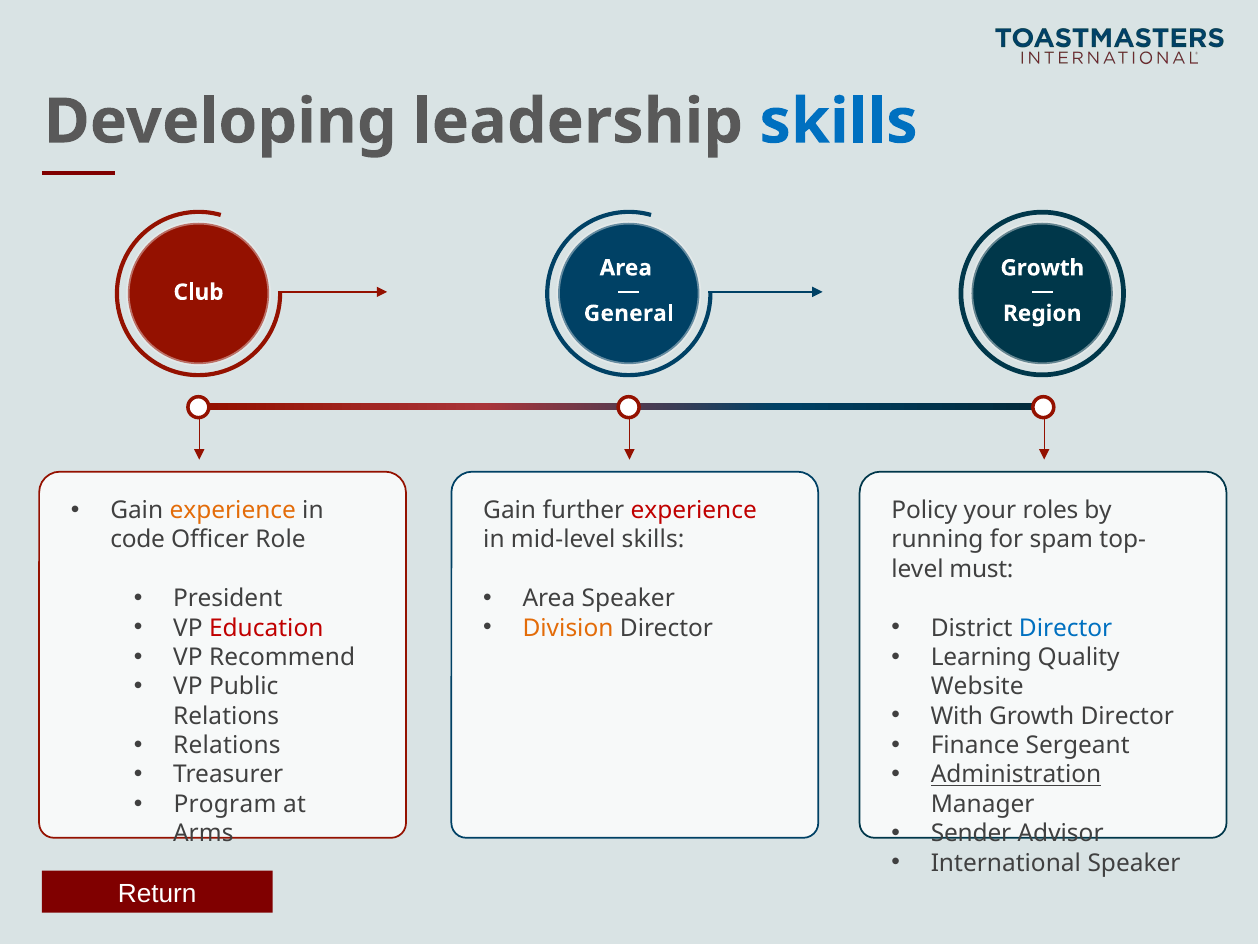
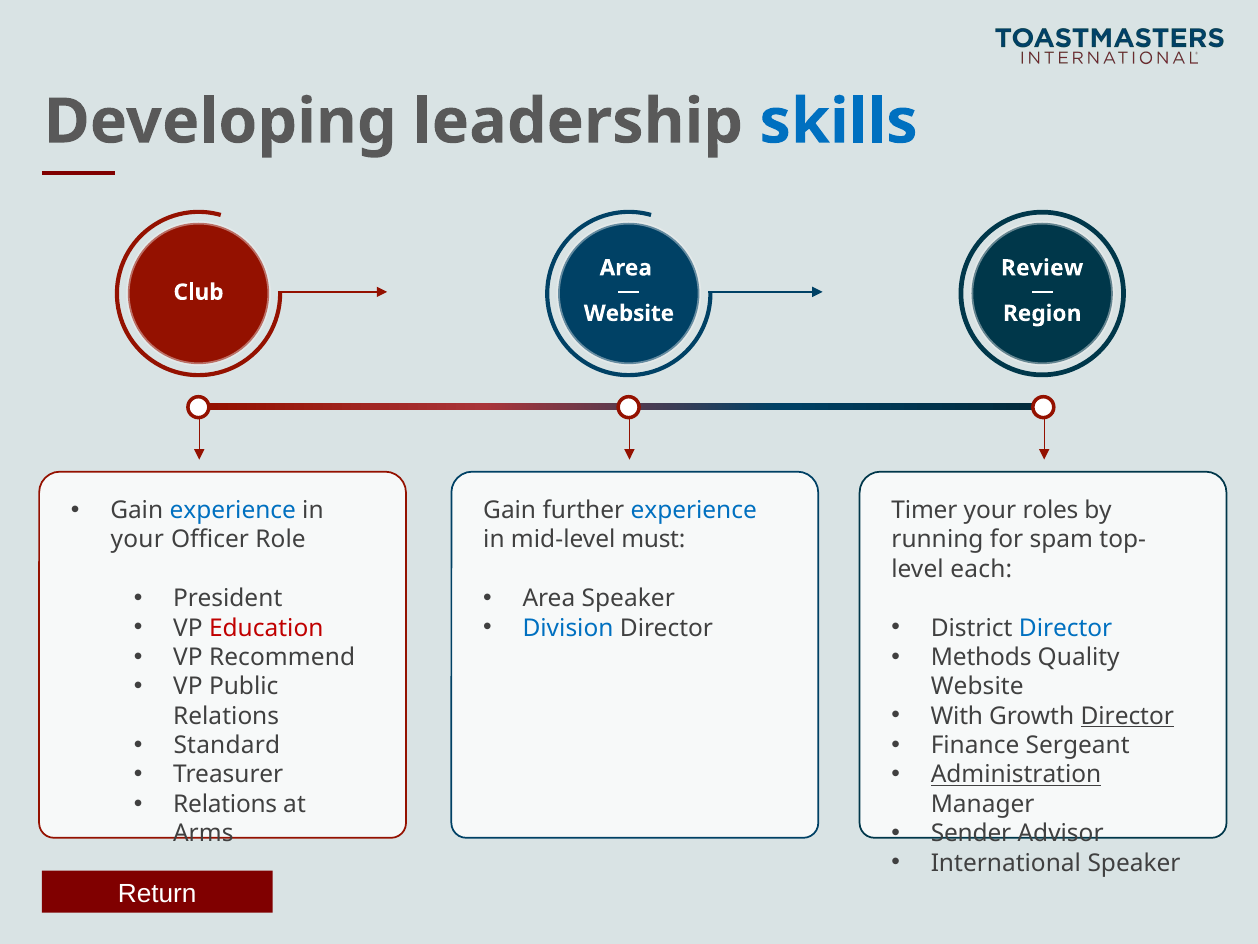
Growth: Growth -> Review (1042, 268)
General: General -> Website (629, 313)
experience colour: orange -> blue (233, 510)
Policy: Policy -> Timer (924, 510)
experience colour: red -> blue (694, 510)
code: code -> your (137, 540)
mid-level skills: skills -> must (653, 540)
must: must -> each (981, 569)
Division colour: orange -> blue (568, 628)
Learning: Learning -> Methods (981, 657)
Director underline: none -> present (1127, 716)
Relations: Relations -> Standard (227, 745)
Program: Program -> Relations (225, 804)
